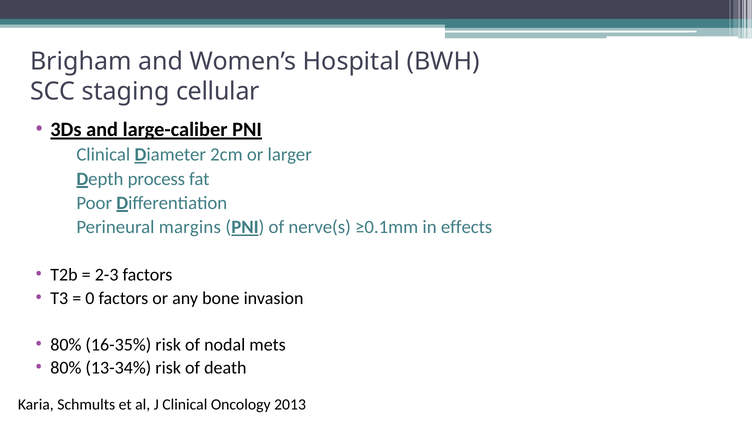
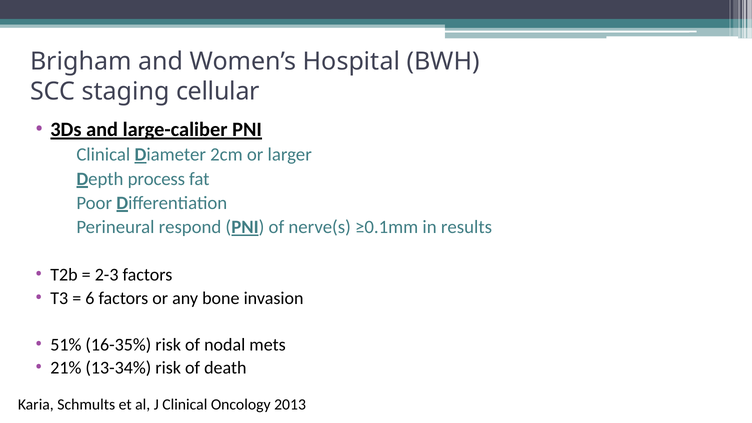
margins: margins -> respond (190, 227)
effects: effects -> results (467, 227)
0: 0 -> 6 (90, 298)
80%: 80% -> 51% (66, 345)
80%: 80% -> 21% (66, 368)
